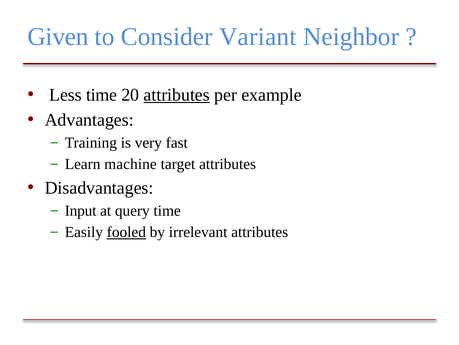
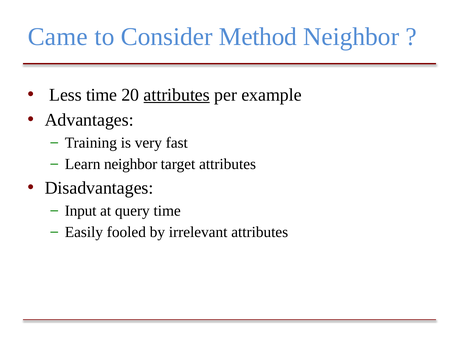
Given: Given -> Came (58, 37)
Variant: Variant -> Method (258, 37)
Learn machine: machine -> neighbor (131, 164)
fooled underline: present -> none (126, 232)
